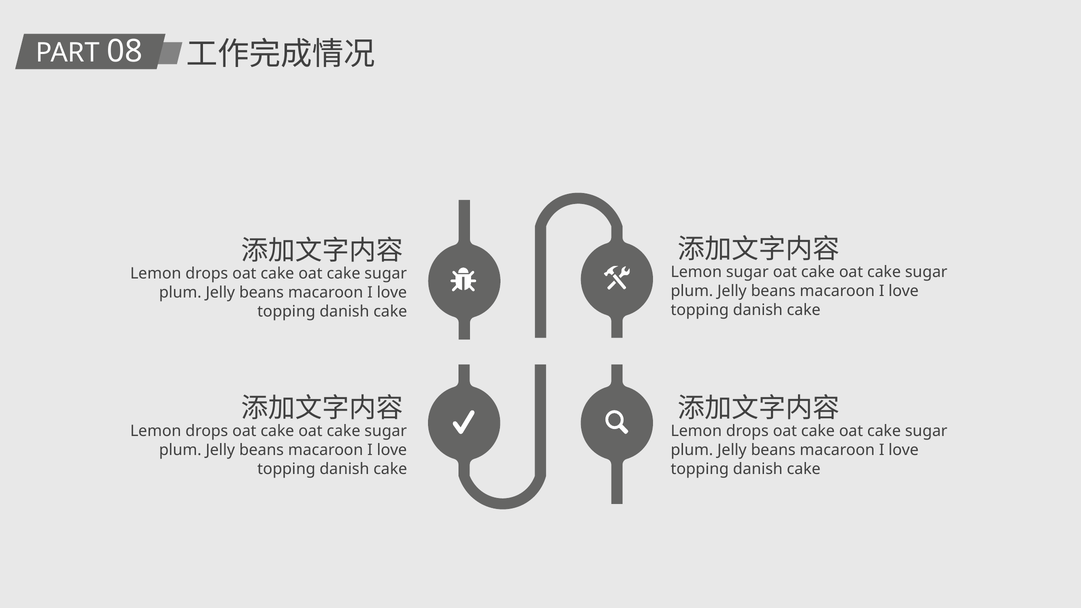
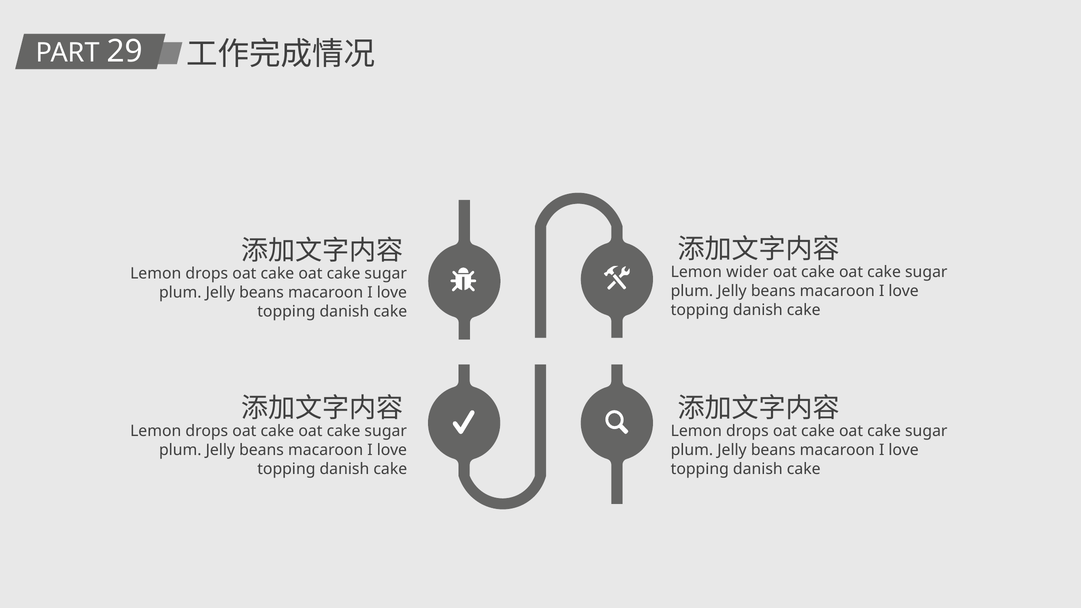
08: 08 -> 29 (125, 52)
Lemon sugar: sugar -> wider (747, 272)
